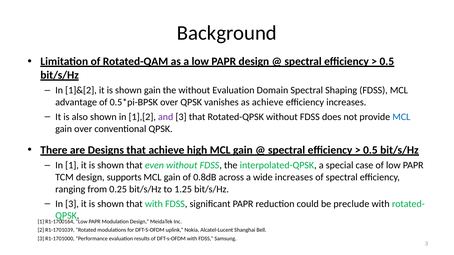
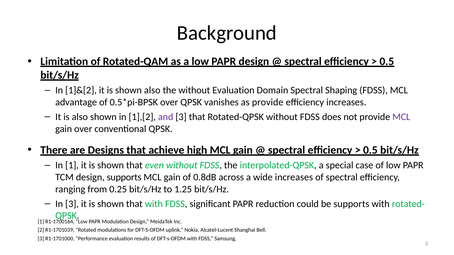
shown gain: gain -> also (152, 91)
as achieve: achieve -> provide (268, 102)
MCL colour: blue -> purple (401, 117)
be preclude: preclude -> supports (351, 204)
